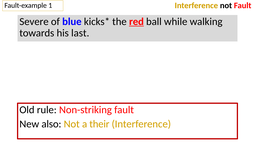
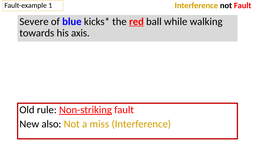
last: last -> axis (80, 33)
Non-striking underline: none -> present (85, 110)
their: their -> miss (99, 124)
